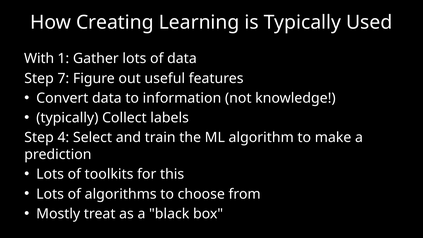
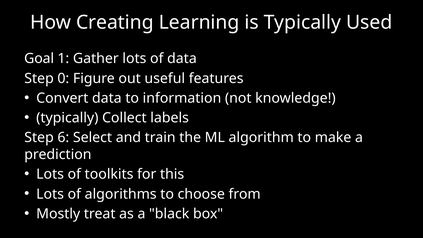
With: With -> Goal (39, 59)
7: 7 -> 0 (63, 78)
4: 4 -> 6 (63, 138)
